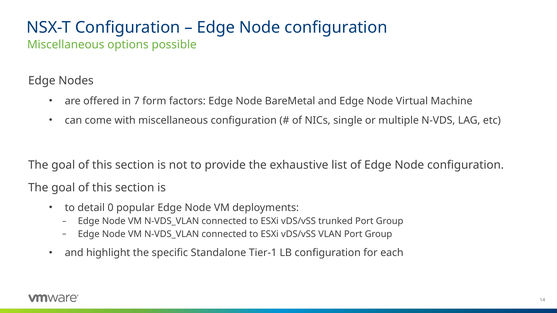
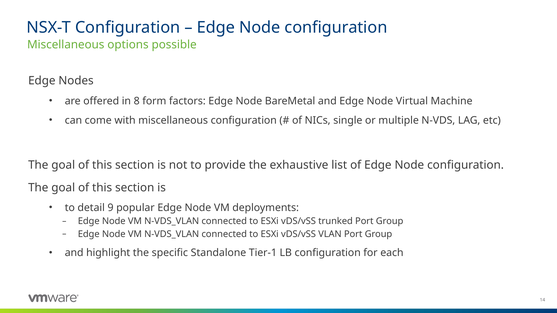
7: 7 -> 8 (137, 101)
0: 0 -> 9 (111, 208)
